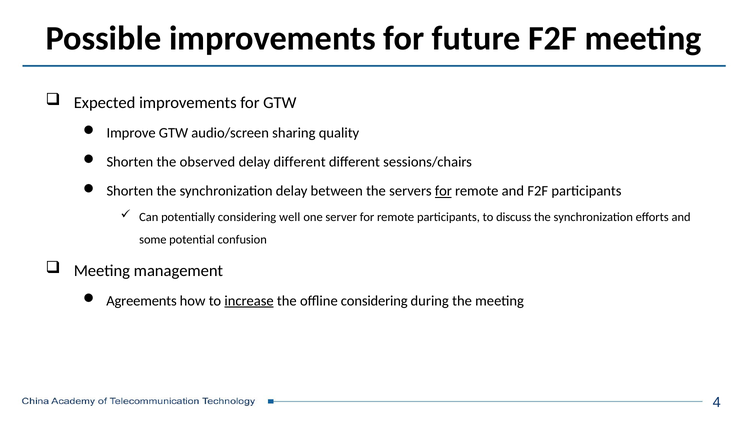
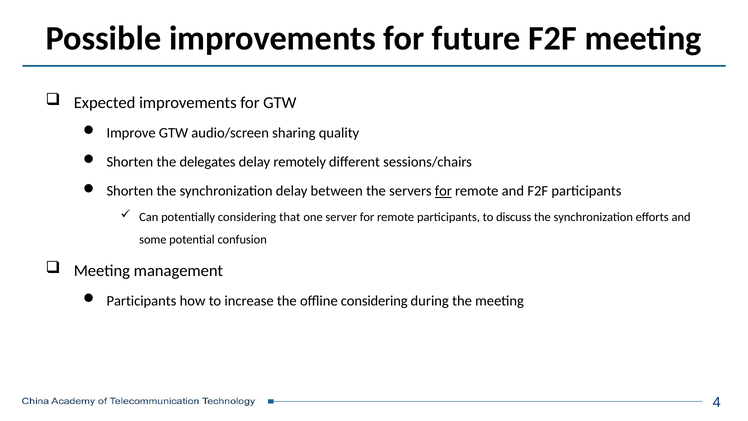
observed: observed -> delegates (208, 162)
delay different: different -> remotely (300, 162)
well: well -> that (290, 217)
Agreements: Agreements -> Participants (141, 301)
increase underline: present -> none (249, 301)
